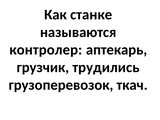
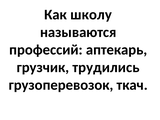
станке: станке -> школу (91, 15)
контролер: контролер -> профессий (46, 50)
